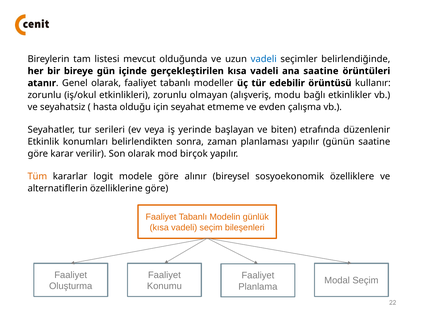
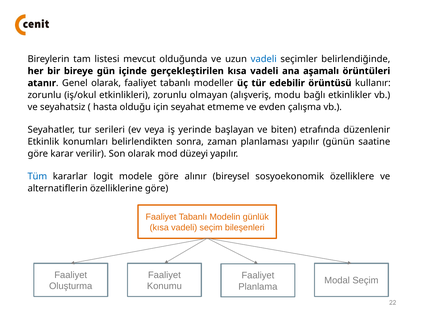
ana saatine: saatine -> aşamalı (321, 71)
birçok: birçok -> düzeyi (194, 154)
Tüm colour: orange -> blue (37, 177)
